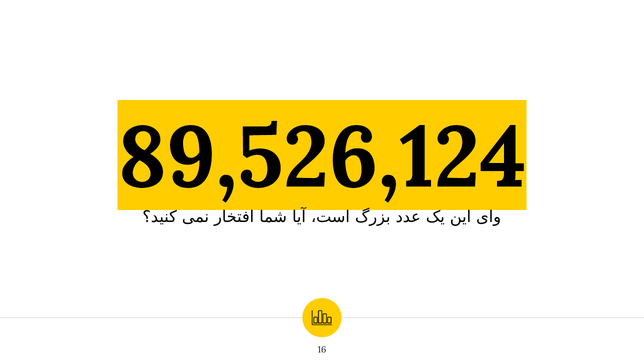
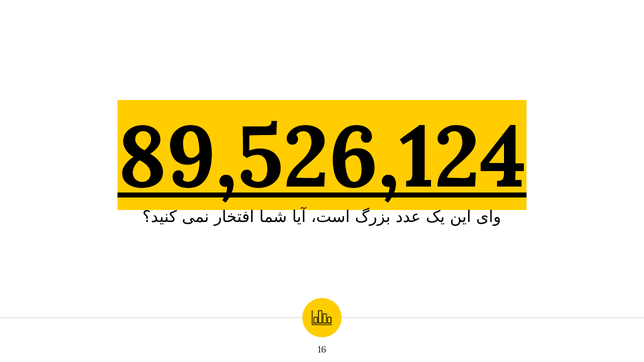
89,526,124 underline: none -> present (322, 158)
